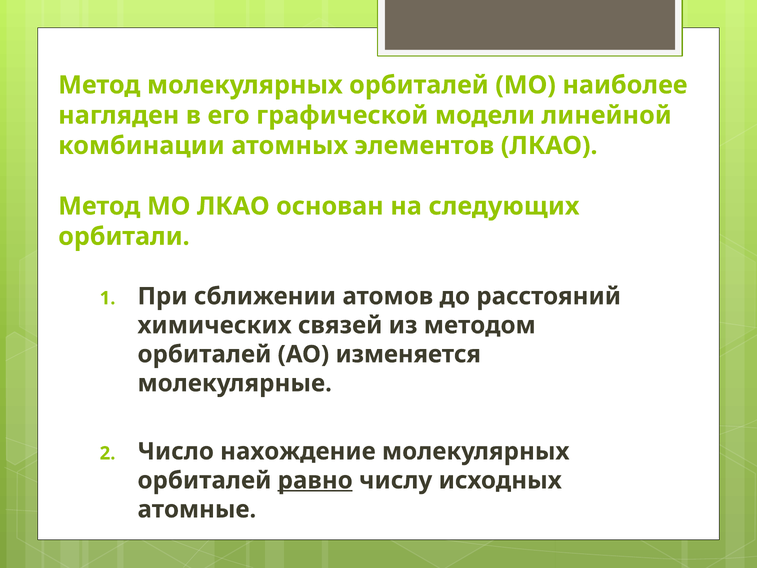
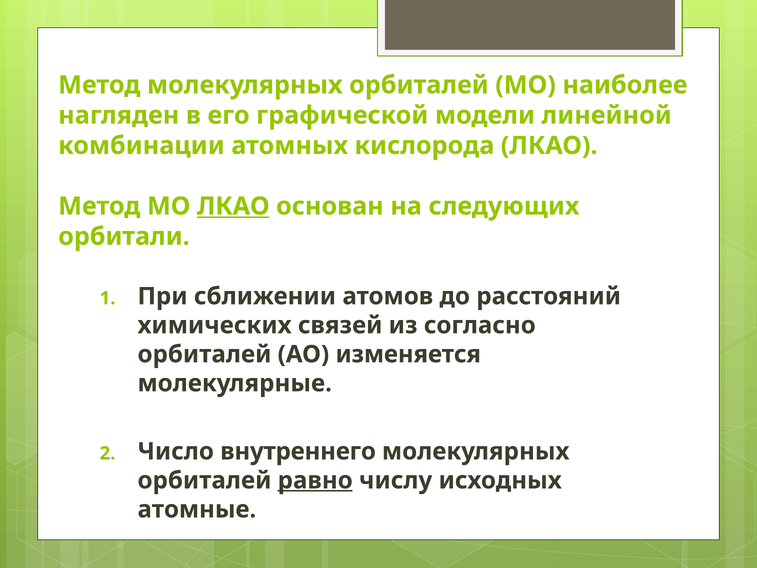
элементов: элементов -> кислорода (424, 146)
ЛКАО underline: none -> present (233, 206)
методом: методом -> согласно (480, 325)
нахождение: нахождение -> внутреннего (298, 451)
